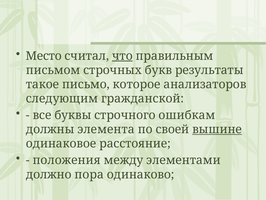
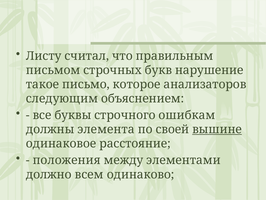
Место: Место -> Листу (44, 56)
что underline: present -> none (122, 56)
результаты: результаты -> нарушение (209, 70)
гражданской: гражданской -> объяснением (143, 98)
пора: пора -> всем (89, 174)
